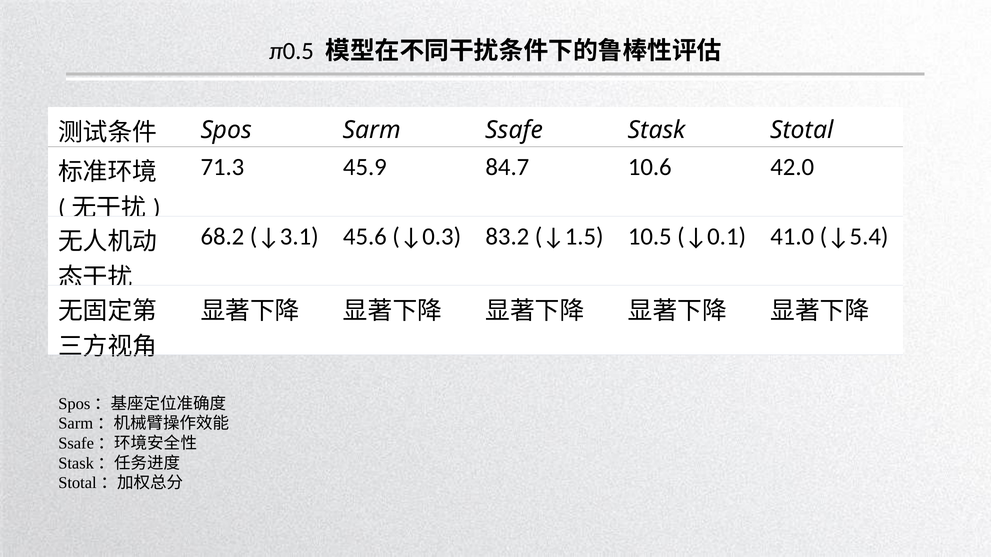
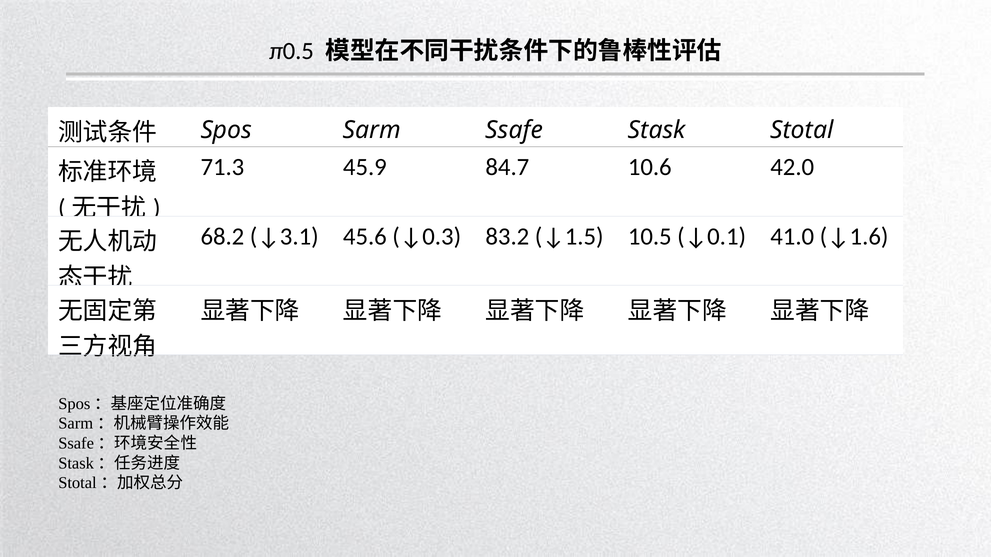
↓5.4: ↓5.4 -> ↓1.6 (854, 237)
